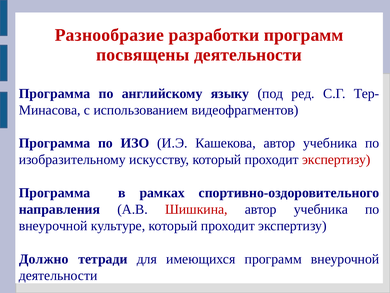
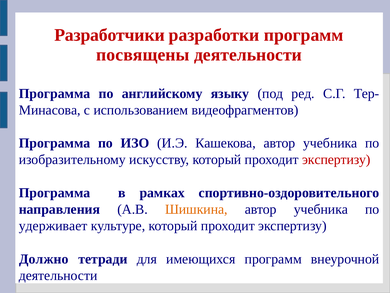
Разнообразие: Разнообразие -> Разработчики (110, 35)
Шишкина colour: red -> orange (196, 209)
внеурочной: внеурочной -> удерживает (53, 225)
